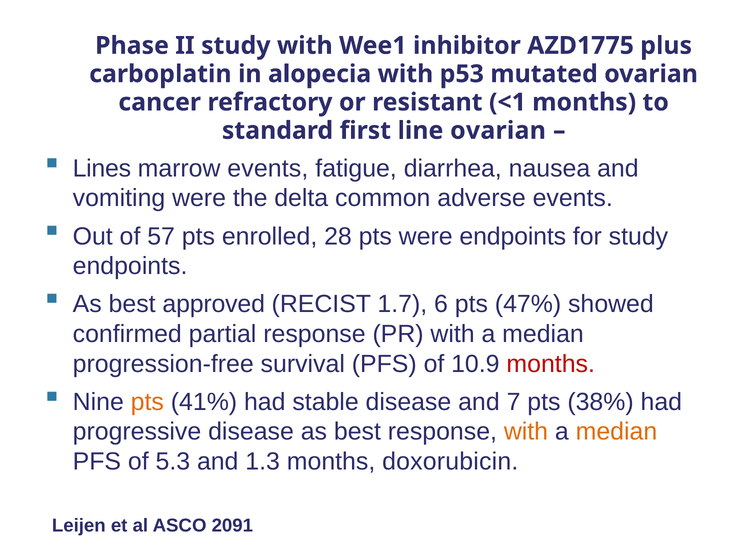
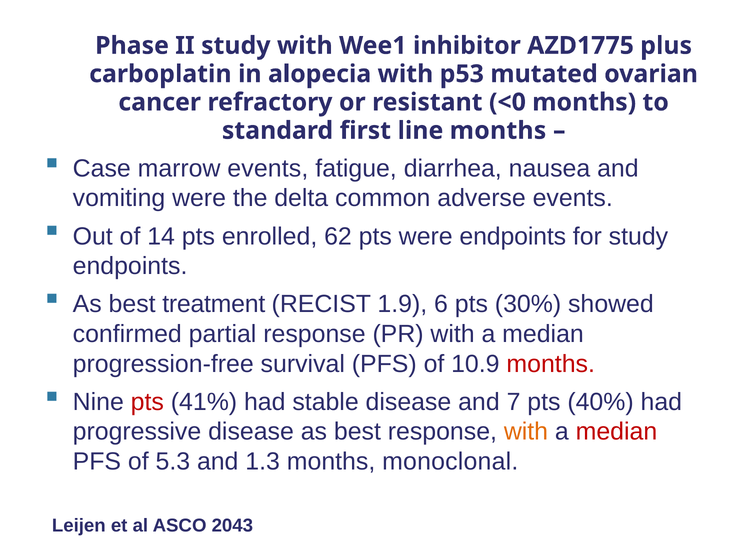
<1: <1 -> <0 (507, 102)
line ovarian: ovarian -> months (498, 131)
Lines: Lines -> Case (102, 169)
57: 57 -> 14 (161, 237)
28: 28 -> 62 (338, 237)
approved: approved -> treatment (214, 304)
1.7: 1.7 -> 1.9 (402, 304)
47%: 47% -> 30% (528, 304)
pts colour: orange -> red (147, 402)
38%: 38% -> 40% (601, 402)
median colour: orange -> red (616, 432)
doxorubicin: doxorubicin -> monoclonal (450, 462)
2091: 2091 -> 2043 (232, 526)
